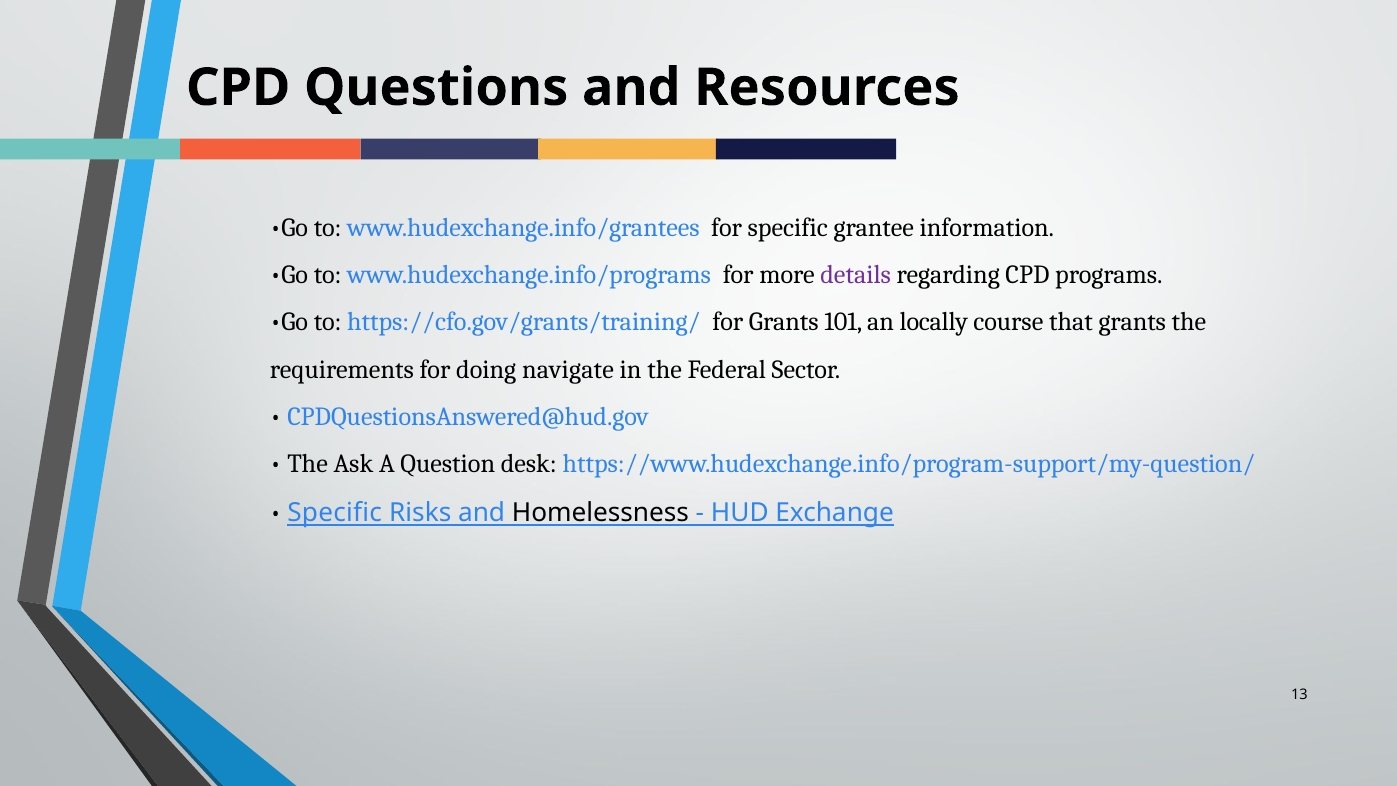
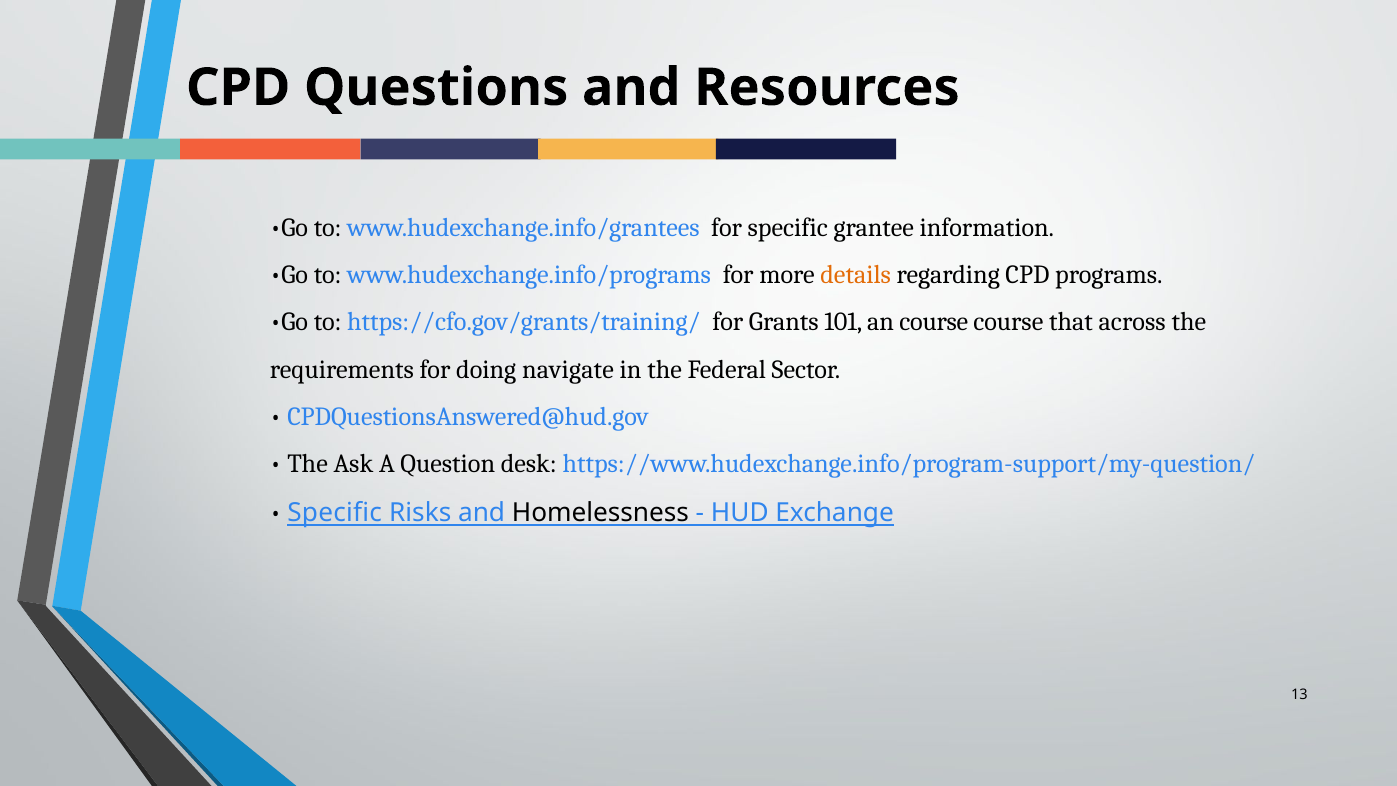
details colour: purple -> orange (856, 275)
an locally: locally -> course (934, 322)
that grants: grants -> across (1132, 322)
